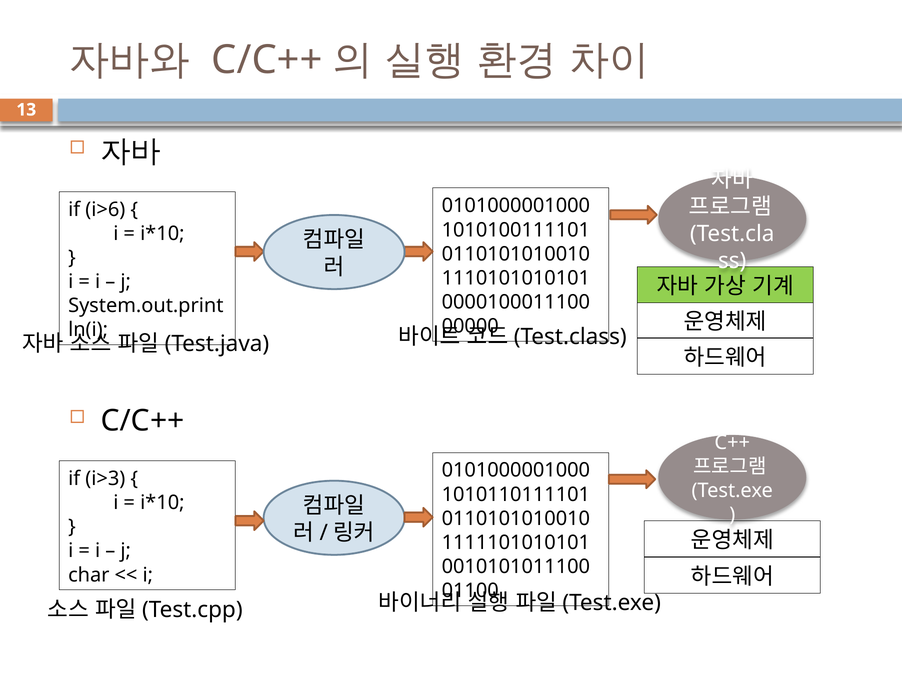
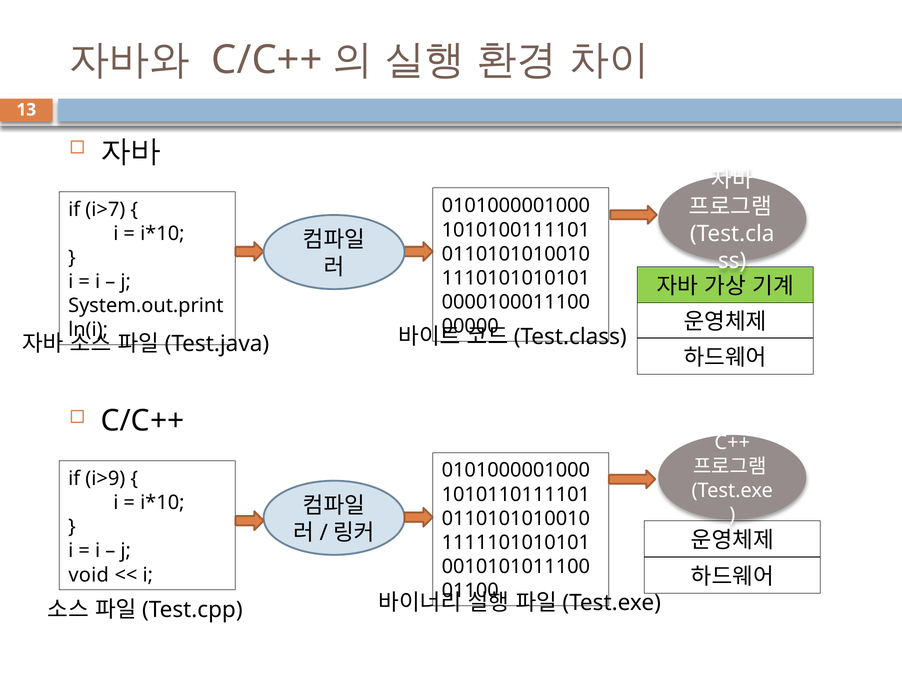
i>6: i>6 -> i>7 (105, 209)
i>3: i>3 -> i>9 (105, 478)
char: char -> void (89, 574)
